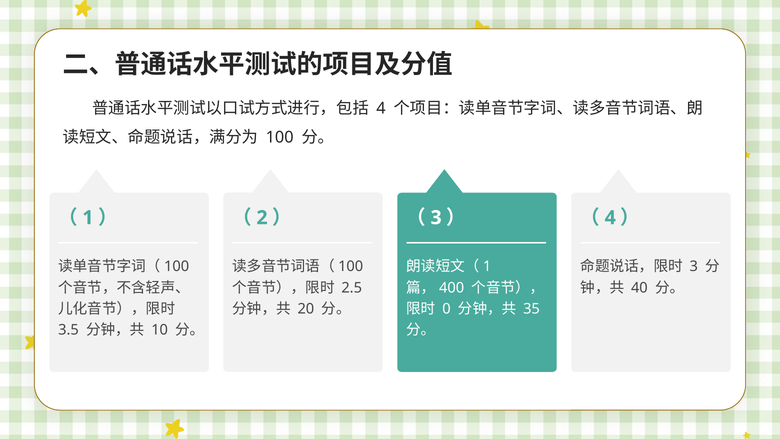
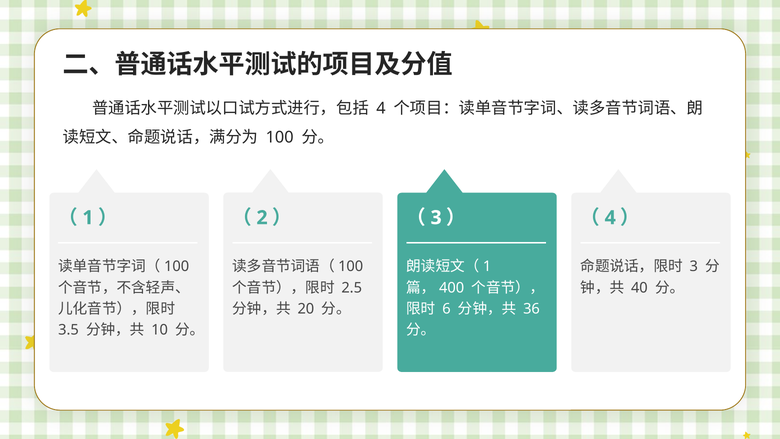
0: 0 -> 6 (447, 309)
35: 35 -> 36 (532, 309)
